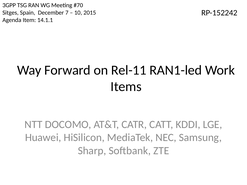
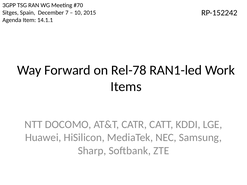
Rel-11: Rel-11 -> Rel-78 (129, 70)
